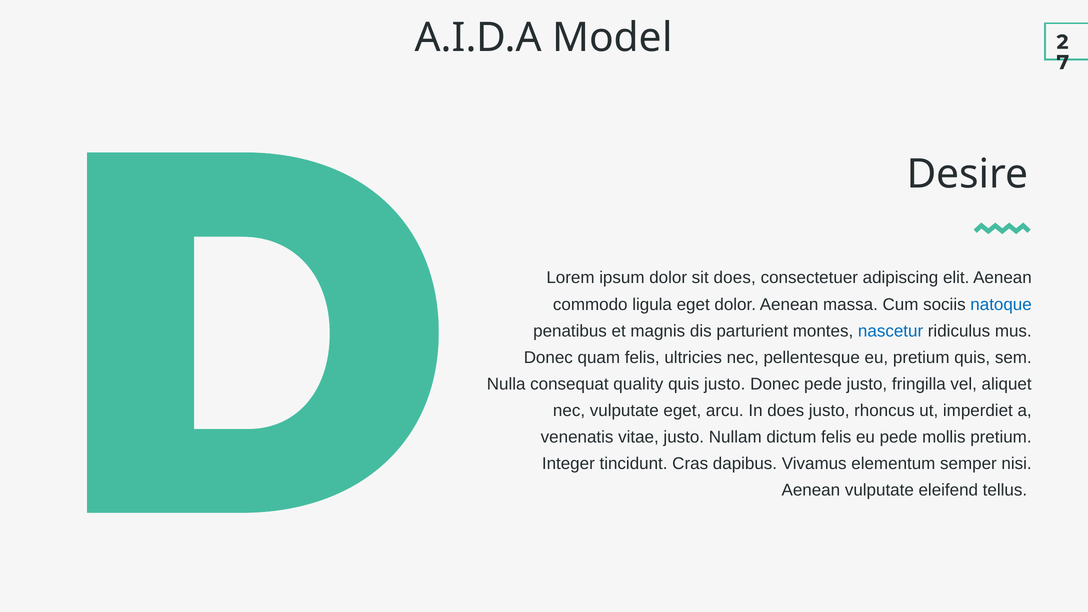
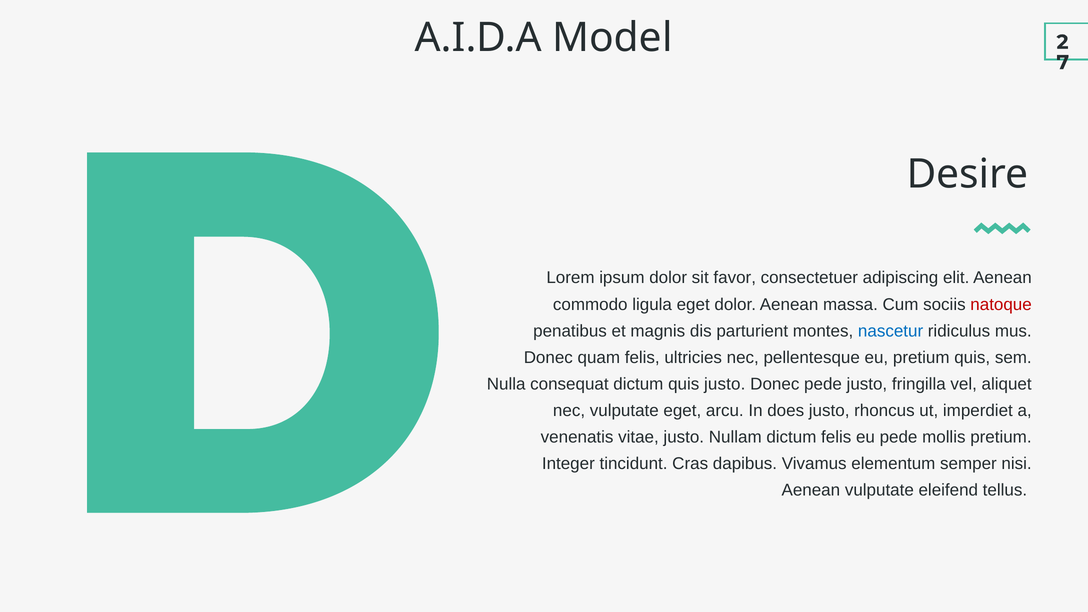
sit does: does -> favor (735, 278)
natoque colour: blue -> red (1001, 304)
consequat quality: quality -> dictum (638, 384)
